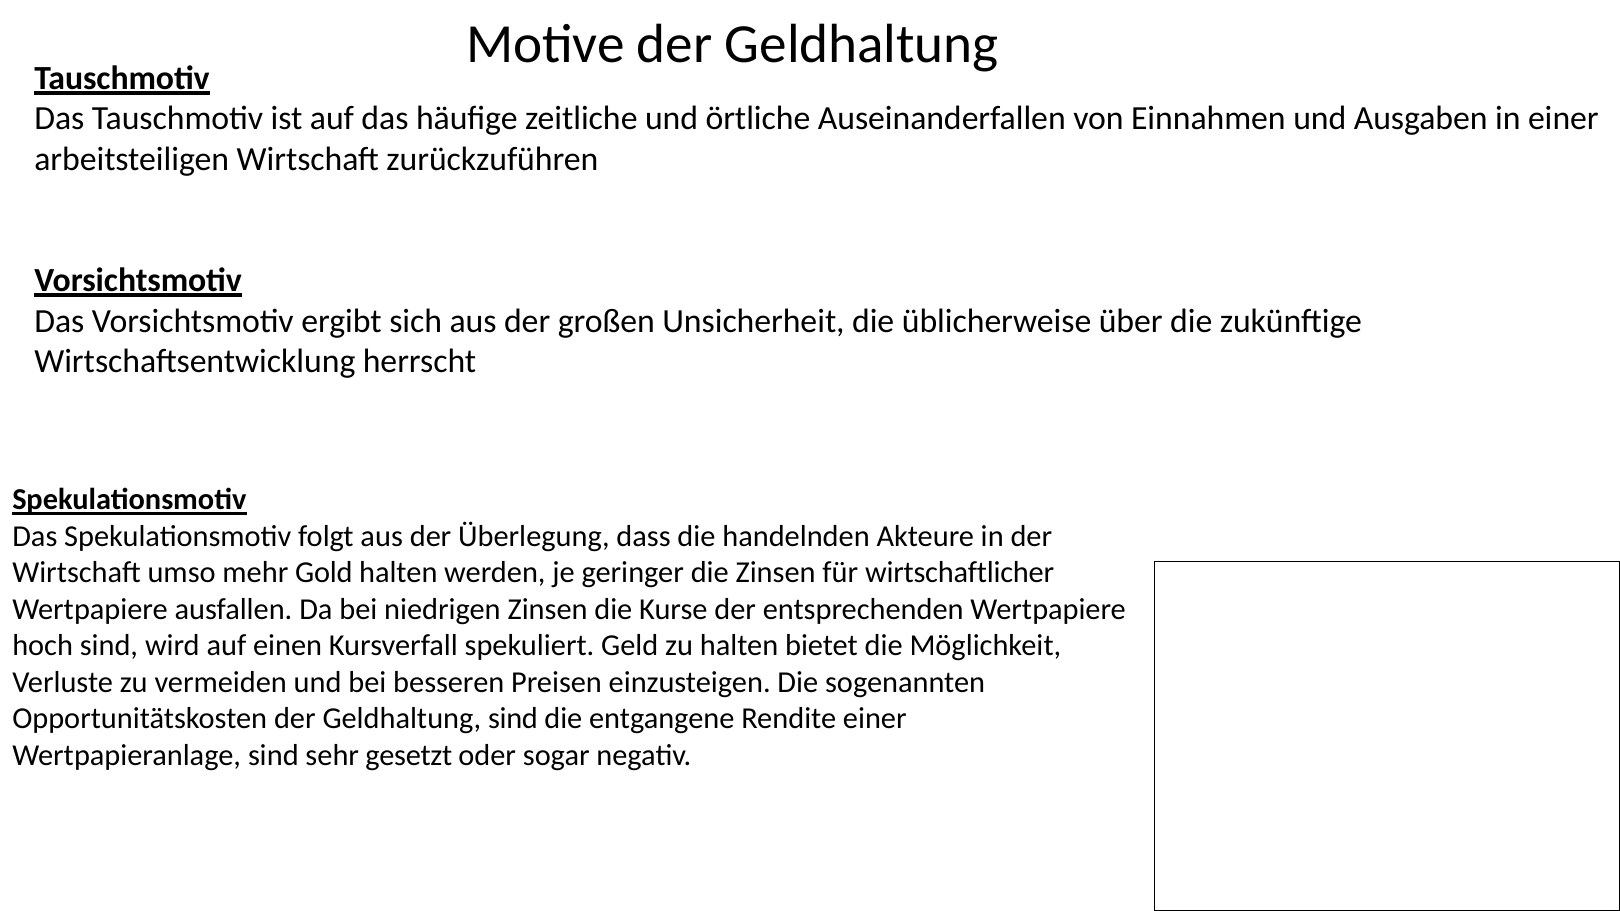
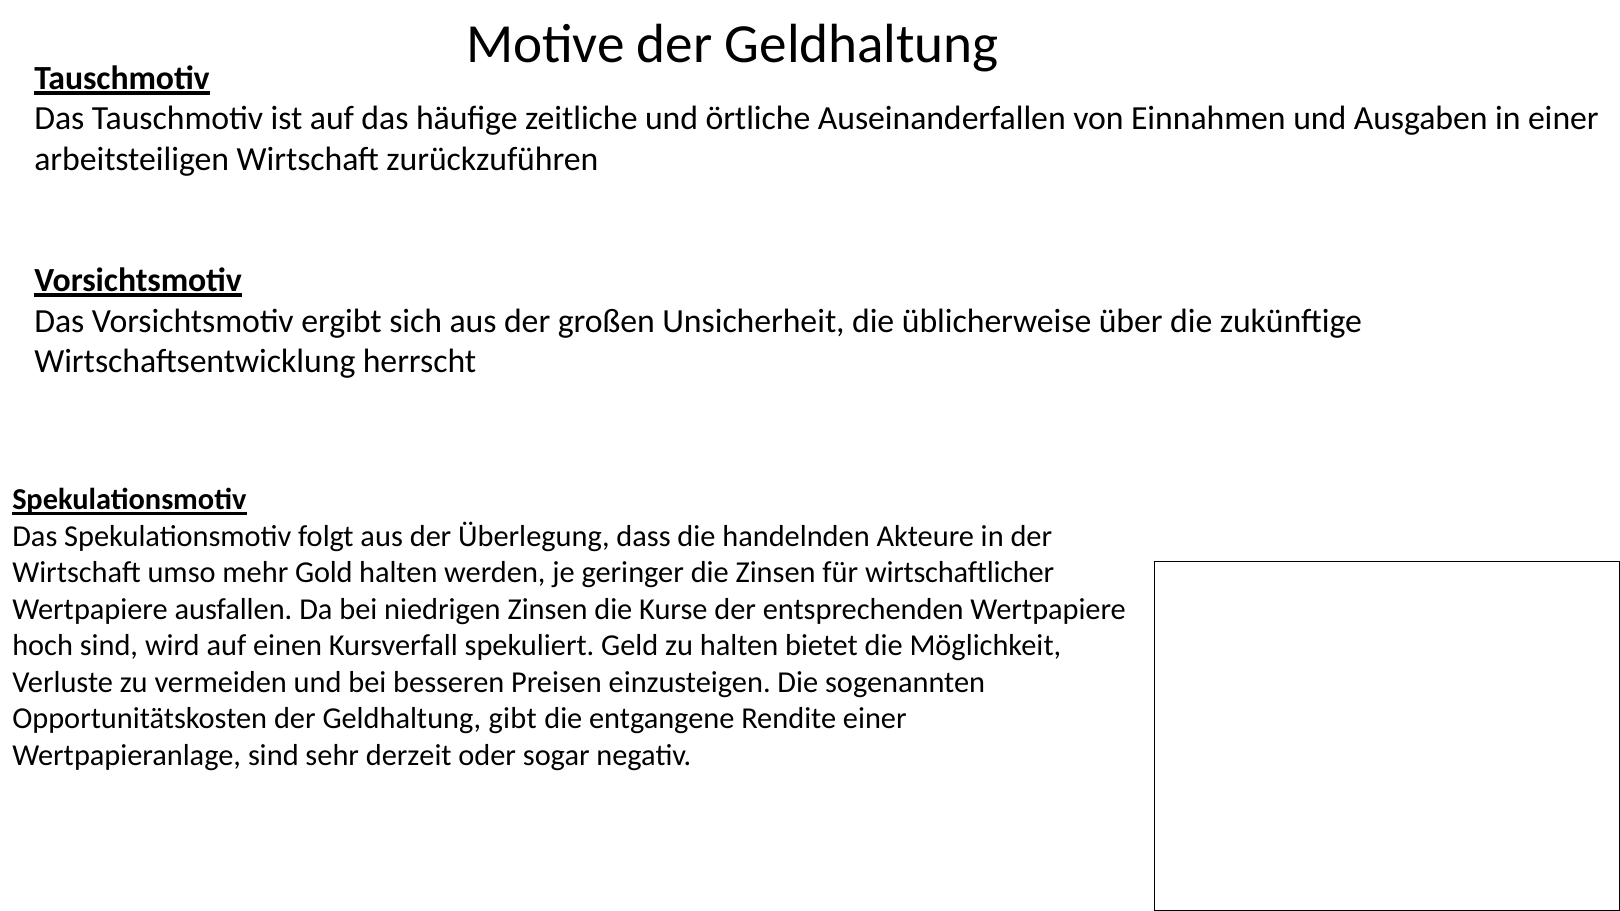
Geldhaltung sind: sind -> gibt (513, 719)
gesetzt: gesetzt -> derzeit (409, 755)
